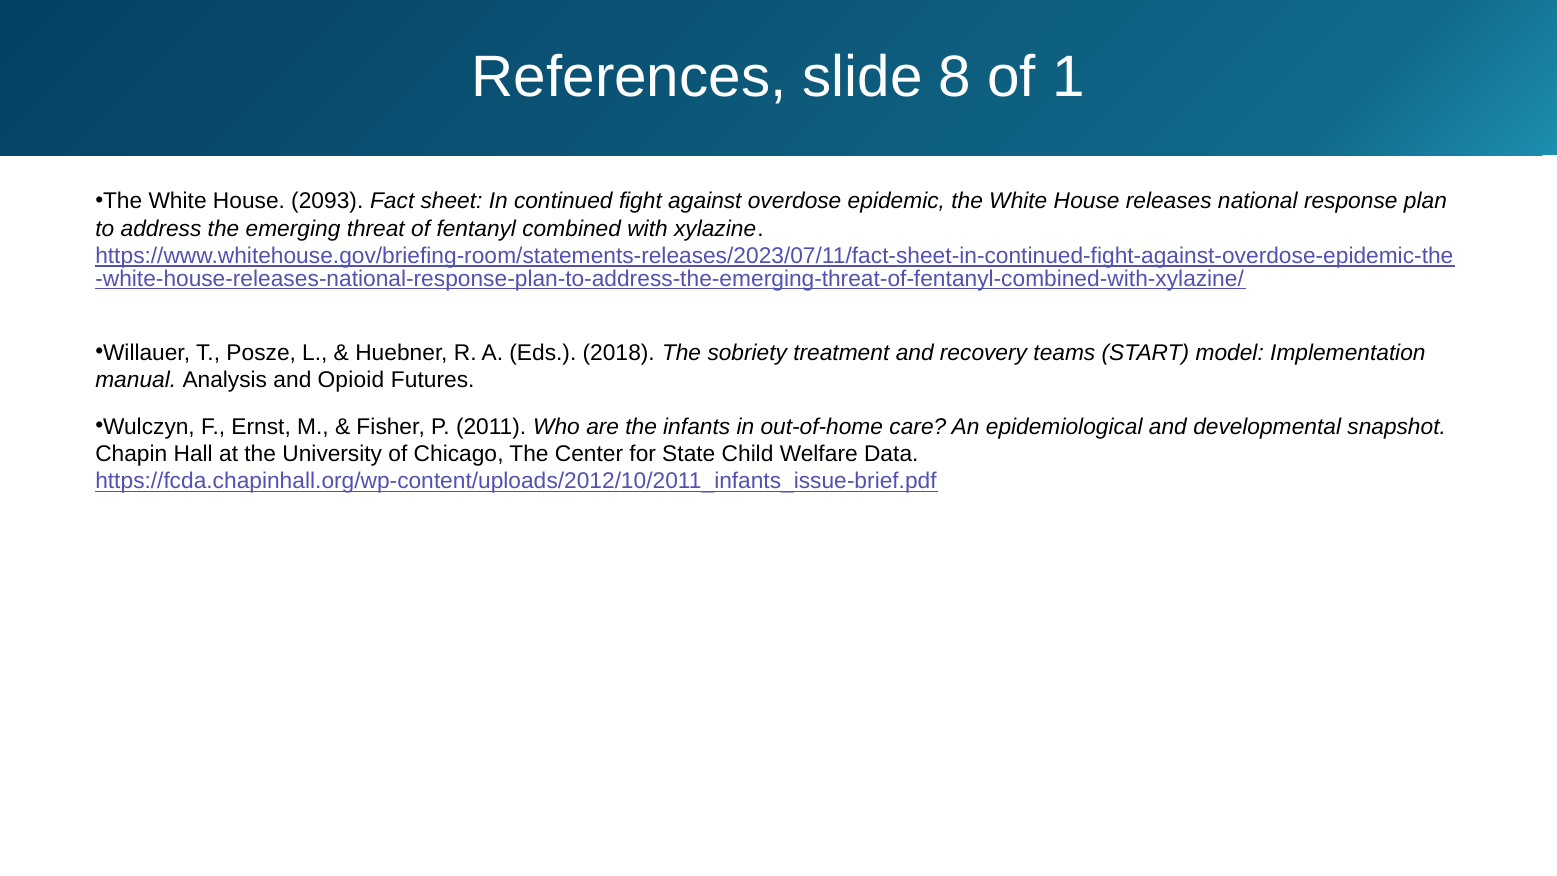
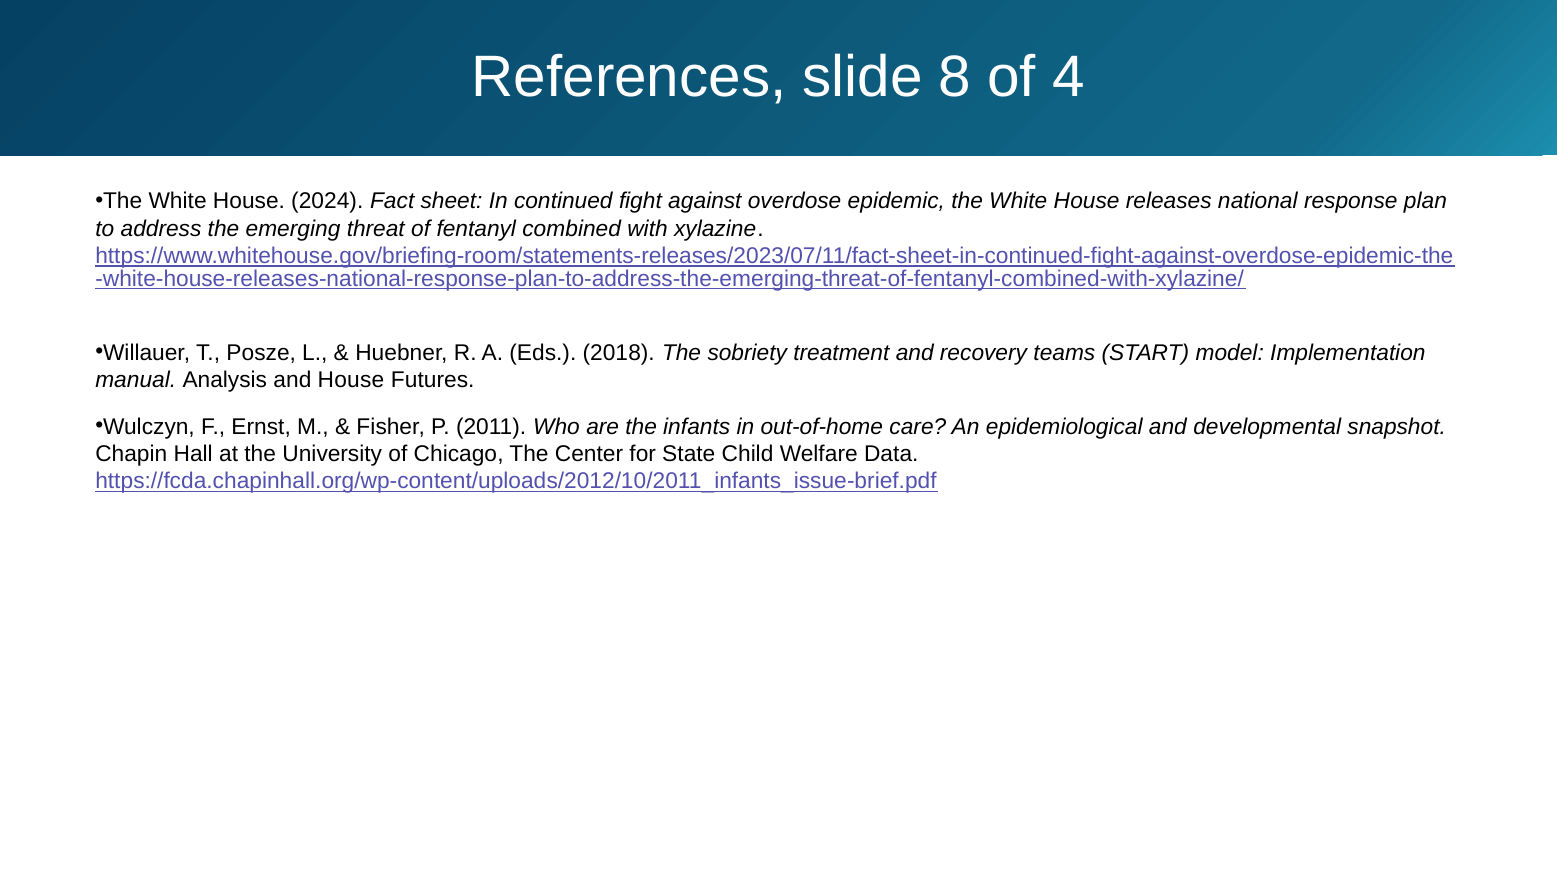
1: 1 -> 4 (1068, 77)
2093: 2093 -> 2024 (327, 201)
and Opioid: Opioid -> House (351, 380)
